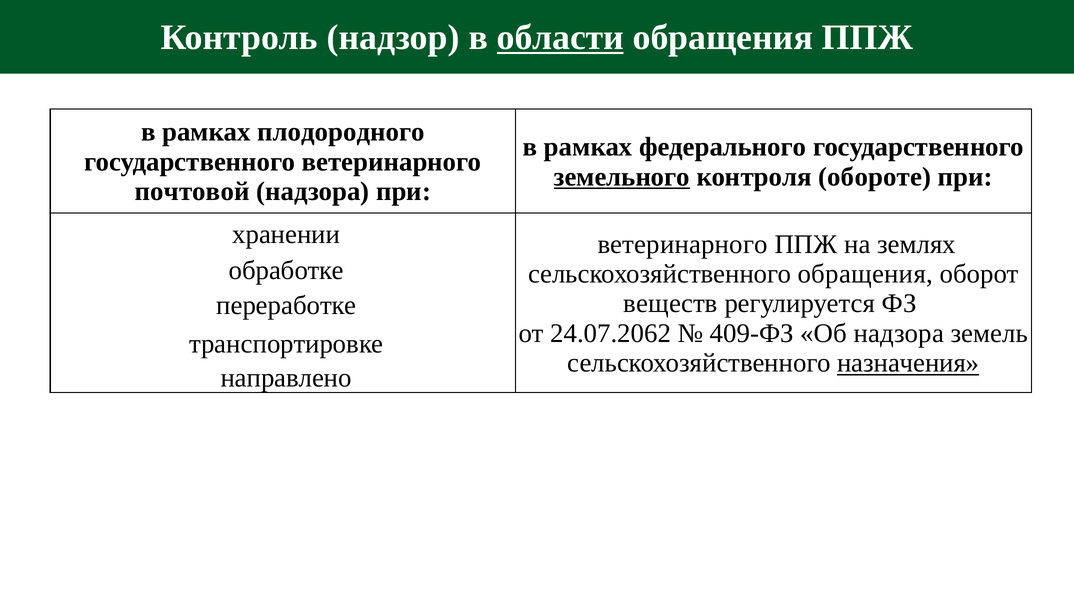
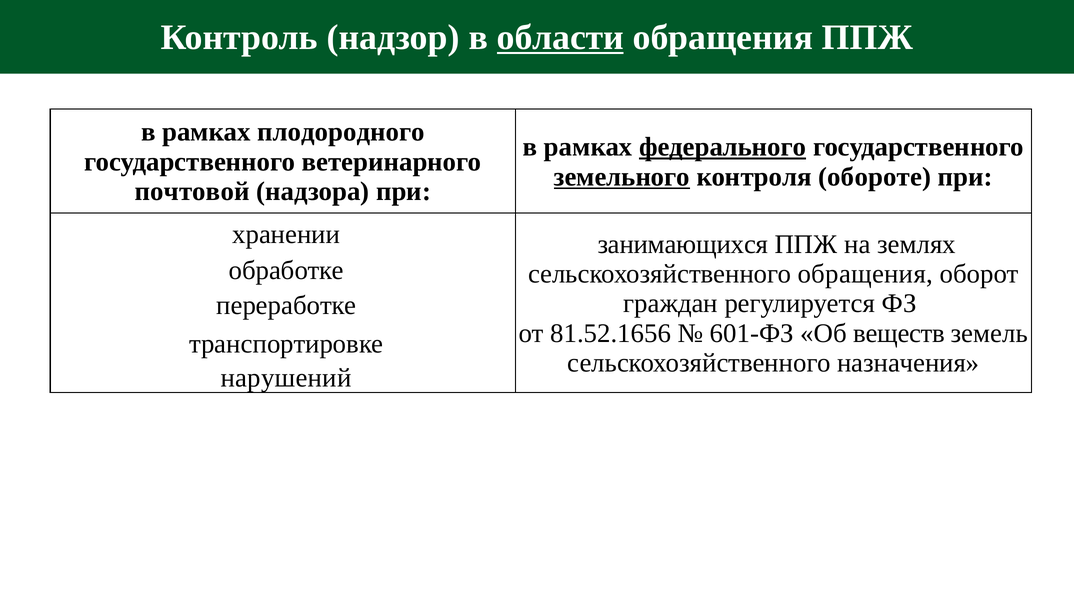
федерального underline: none -> present (723, 147)
хранении ветеринарного: ветеринарного -> занимающихся (683, 244)
веществ: веществ -> граждан (671, 304)
24.07.2062: 24.07.2062 -> 81.52.1656 (611, 333)
409-ФЗ: 409-ФЗ -> 601-ФЗ (752, 333)
Об надзора: надзора -> веществ (899, 333)
назначения underline: present -> none (908, 363)
направлено: направлено -> нарушений (286, 378)
